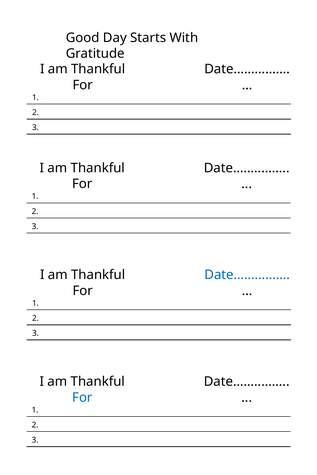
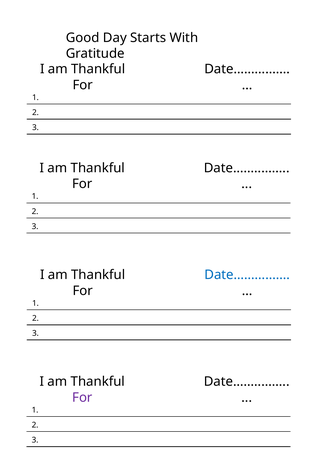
For colour: blue -> purple (82, 398)
